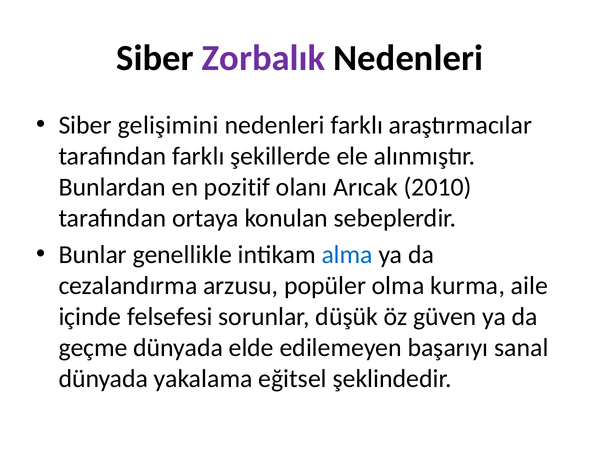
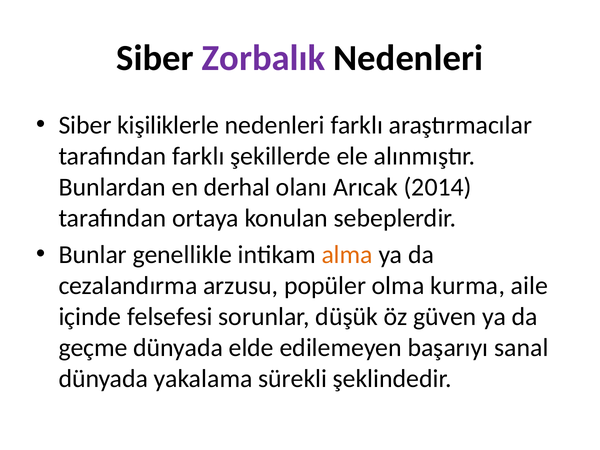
gelişimini: gelişimini -> kişiliklerle (168, 125)
pozitif: pozitif -> derhal (237, 187)
2010: 2010 -> 2014 (438, 187)
alma colour: blue -> orange (347, 255)
eğitsel: eğitsel -> sürekli (293, 379)
